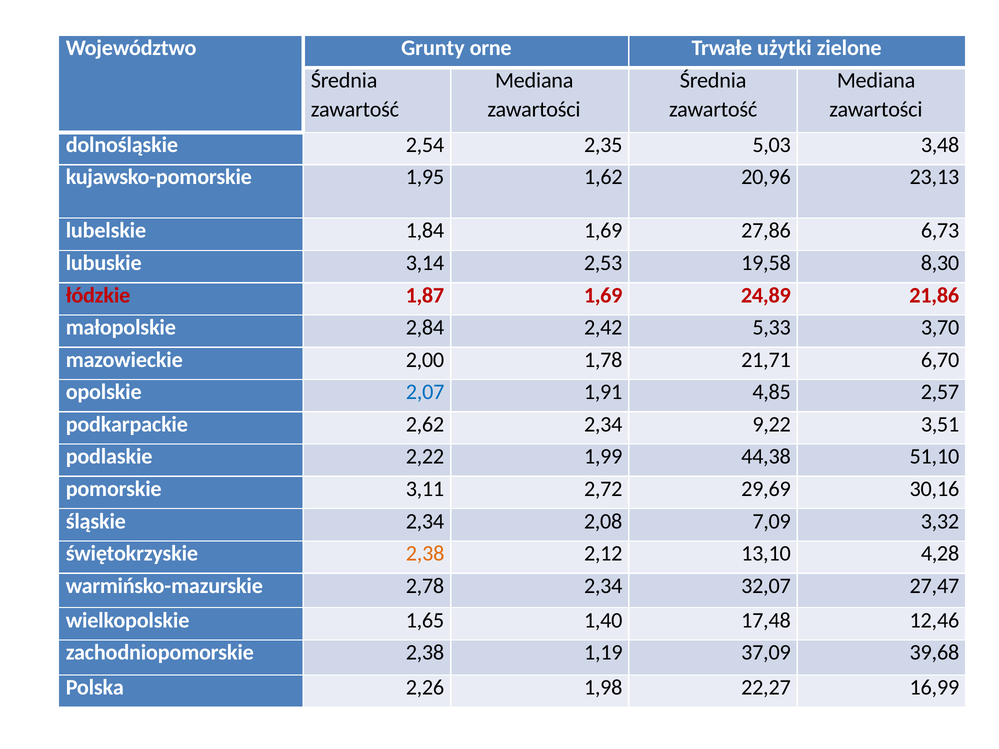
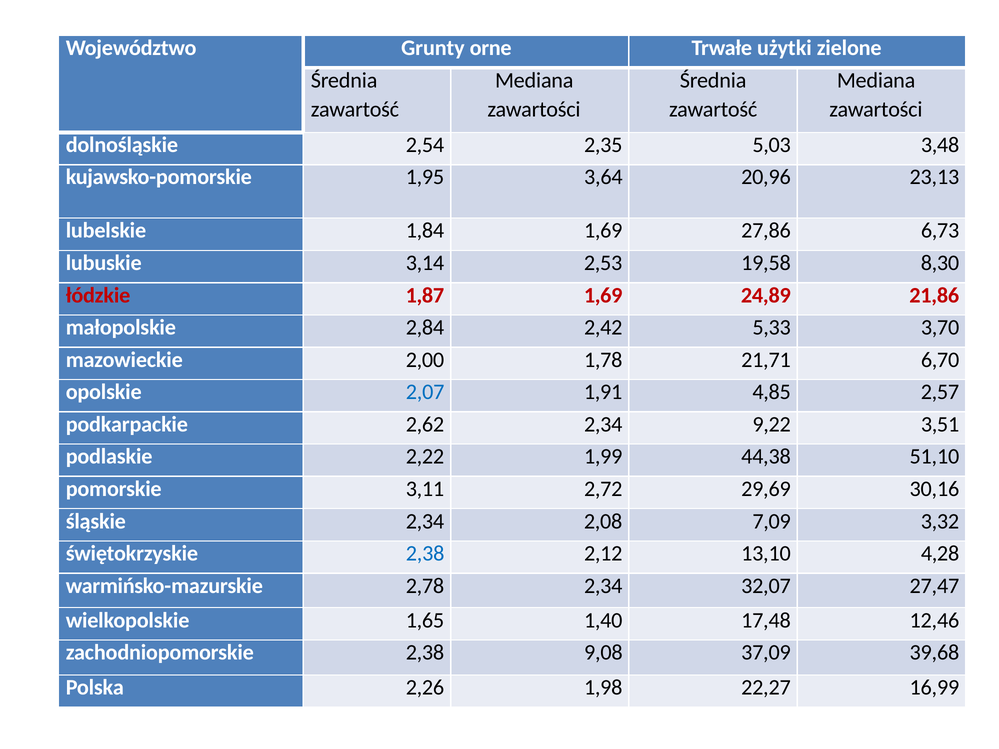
1,62: 1,62 -> 3,64 (603, 177)
2,38 colour: orange -> blue (425, 554)
1,19: 1,19 -> 9,08 (603, 653)
